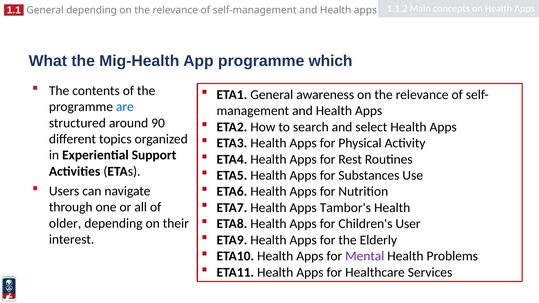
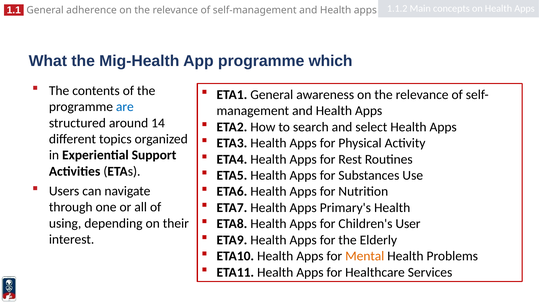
General depending: depending -> adherence (92, 10)
90: 90 -> 14 (158, 123)
Tambor's: Tambor's -> Primary's (345, 208)
older: older -> using (65, 223)
Mental colour: purple -> orange (365, 256)
